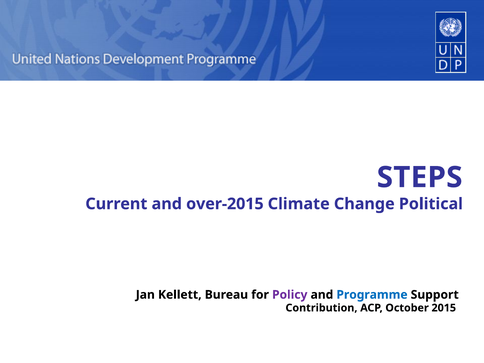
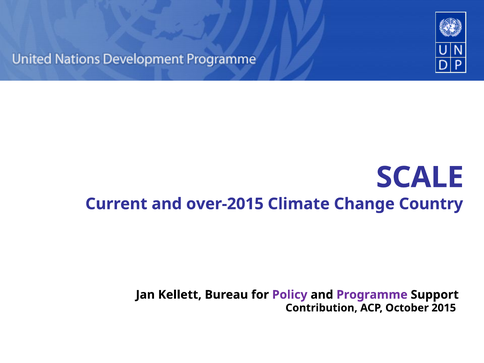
STEPS: STEPS -> SCALE (420, 177)
Political: Political -> Country (431, 204)
Programme colour: blue -> purple (372, 295)
